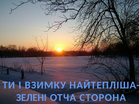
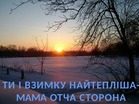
ЗЕЛЕНІ: ЗЕЛЕНІ -> МАМА (31, 98)
